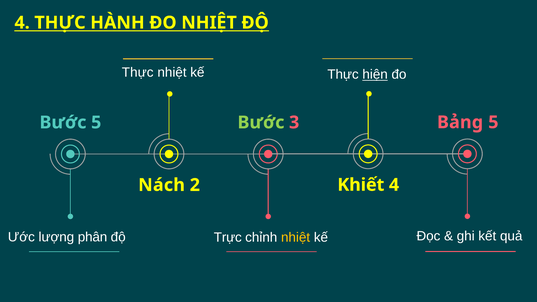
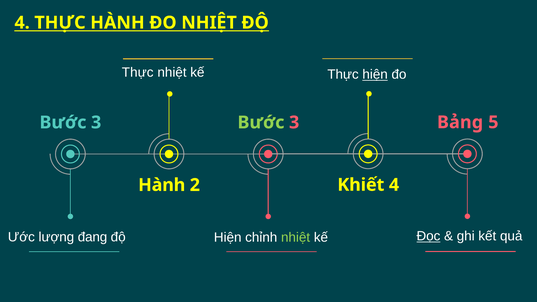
5: 5 -> 3 (96, 122)
Nách: Nách -> Hành (162, 185)
Đọc underline: none -> present (428, 236)
phân: phân -> đang (93, 237)
Trực: Trực -> Hiện (228, 238)
nhiệt colour: yellow -> light green (296, 238)
